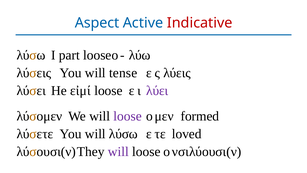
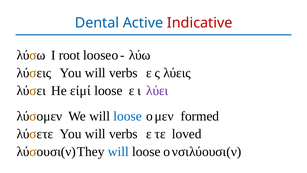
Aspect: Aspect -> Dental (97, 23)
part: part -> root (69, 55)
λύσεις You will tense: tense -> verbs (123, 73)
loose colour: purple -> blue (128, 116)
λύσετε You will λύσω: λύσω -> verbs (123, 134)
will colour: purple -> blue (118, 151)
